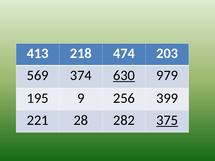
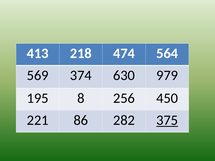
203: 203 -> 564 (167, 53)
630 underline: present -> none (124, 75)
9: 9 -> 8 (81, 98)
399: 399 -> 450 (167, 98)
28: 28 -> 86 (81, 120)
